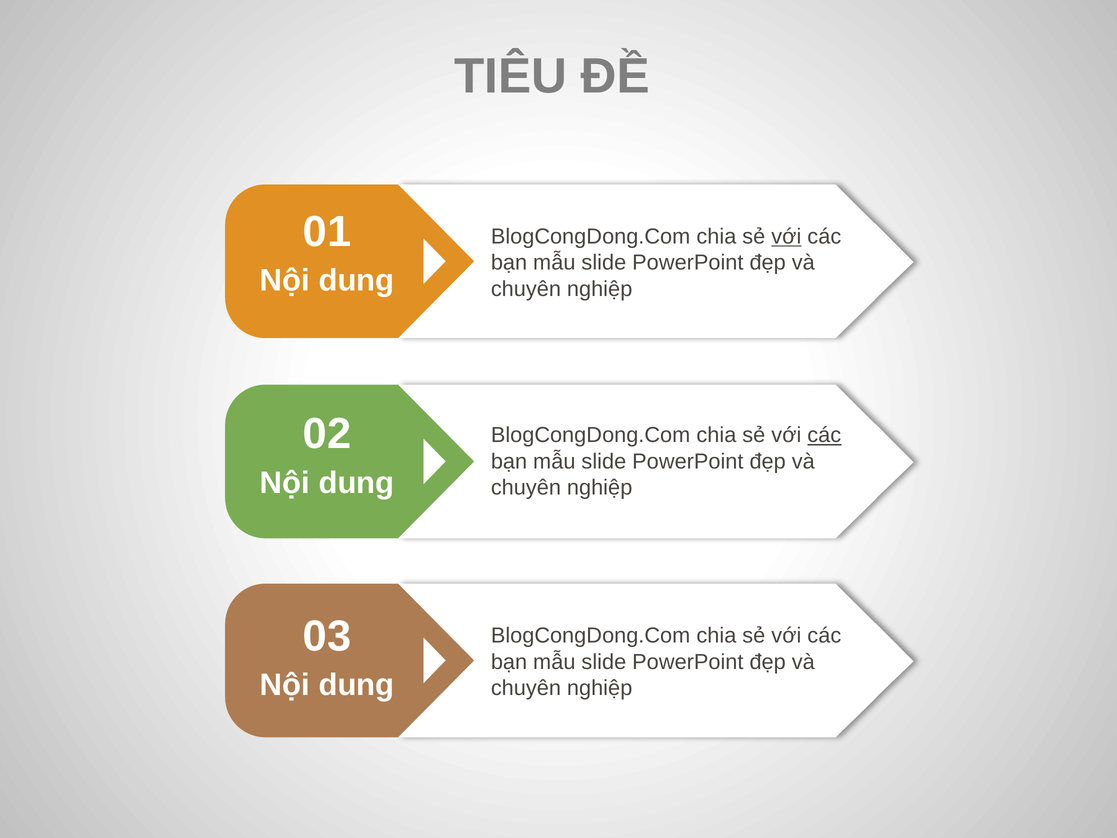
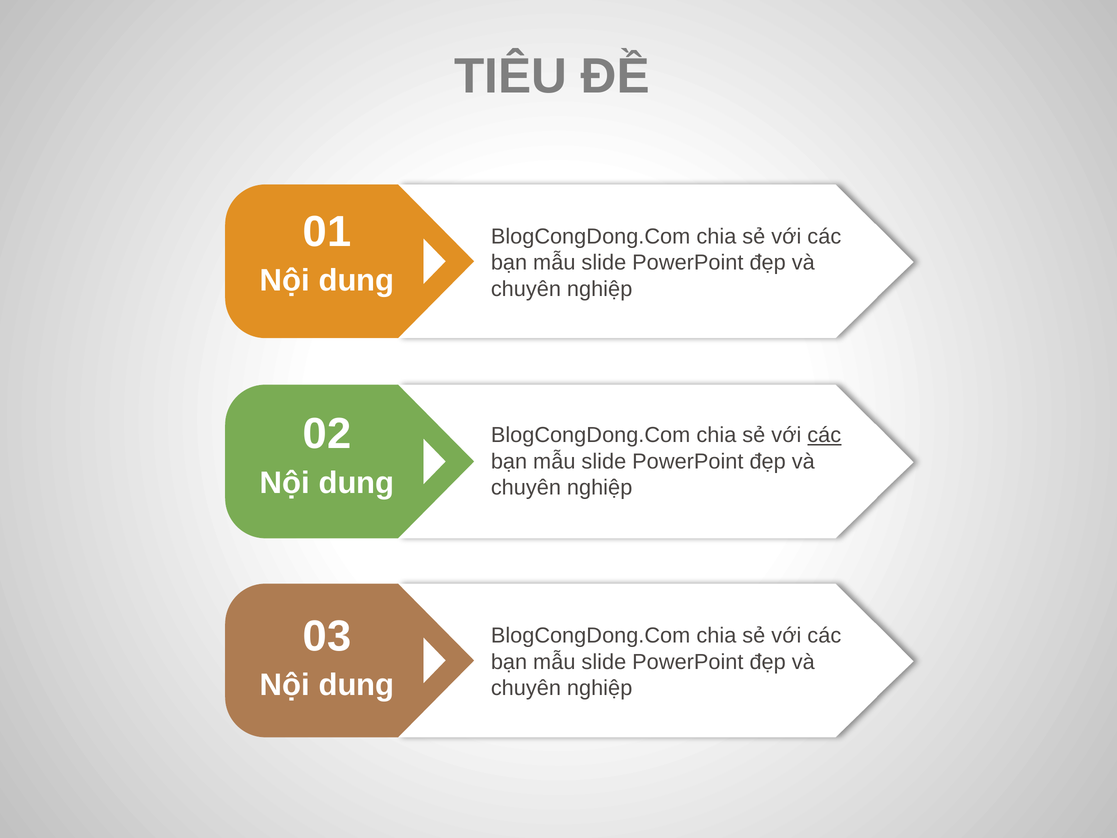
với underline: present -> none (786, 237)
